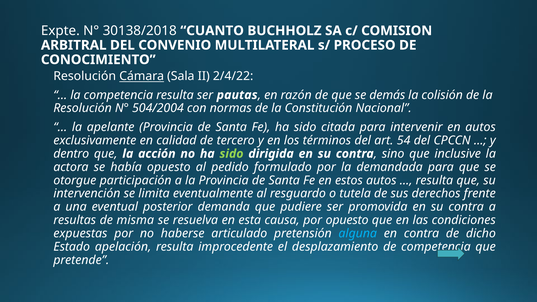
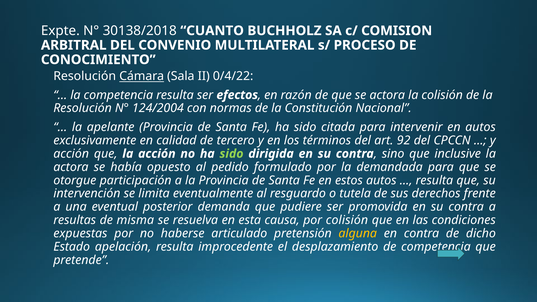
2/4/22: 2/4/22 -> 0/4/22 (233, 76)
pautas: pautas -> efectos (237, 95)
se demás: demás -> actora (387, 95)
504/2004: 504/2004 -> 124/2004 (158, 108)
54: 54 -> 92 (404, 140)
dentro: dentro -> acción (71, 154)
por opuesto: opuesto -> colisión (347, 220)
alguna colour: light blue -> yellow (358, 233)
